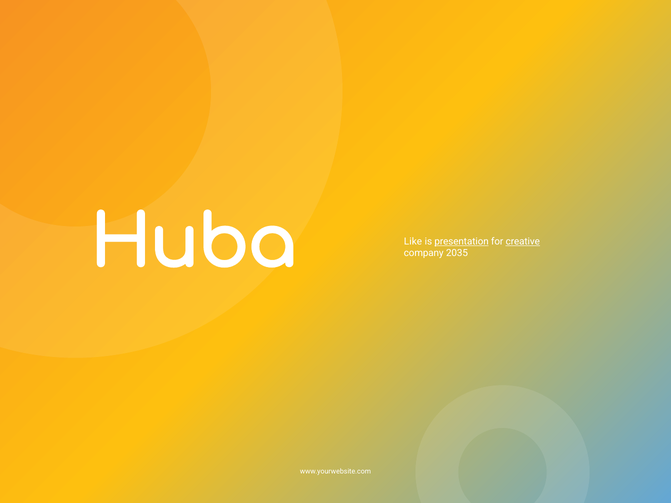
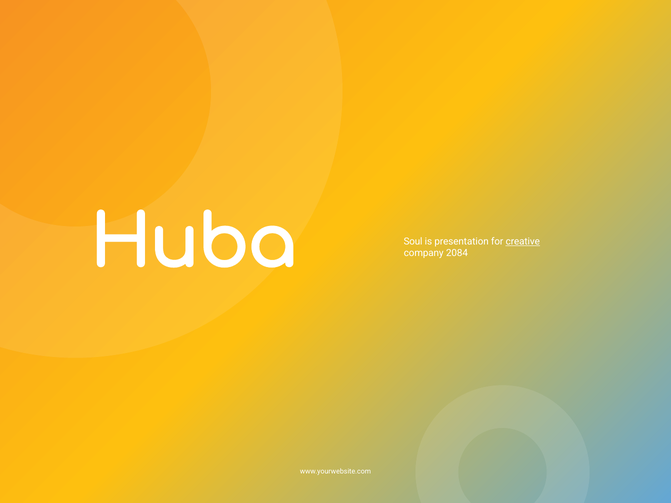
Like: Like -> Soul (413, 242)
presentation underline: present -> none (462, 242)
2035: 2035 -> 2084 (457, 253)
